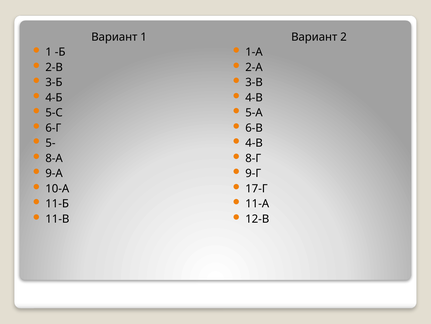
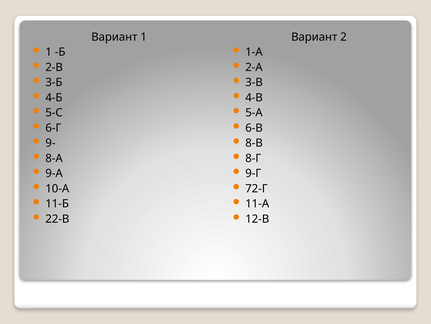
5-: 5- -> 9- (50, 143)
4-В: 4-В -> 8-В (254, 143)
17-Г: 17-Г -> 72-Г (256, 188)
11-В: 11-В -> 22-В (57, 219)
